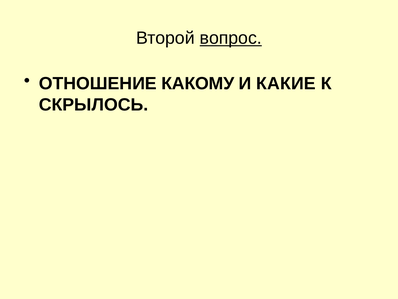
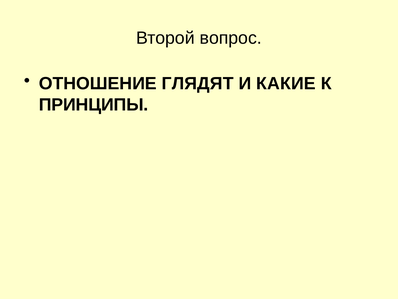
вопрос underline: present -> none (231, 38)
КАКОМУ: КАКОМУ -> ГЛЯДЯТ (198, 83)
СКРЫЛОСЬ: СКРЫЛОСЬ -> ПРИНЦИПЫ (94, 105)
